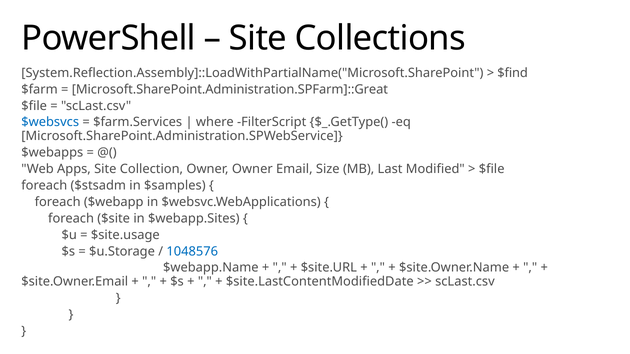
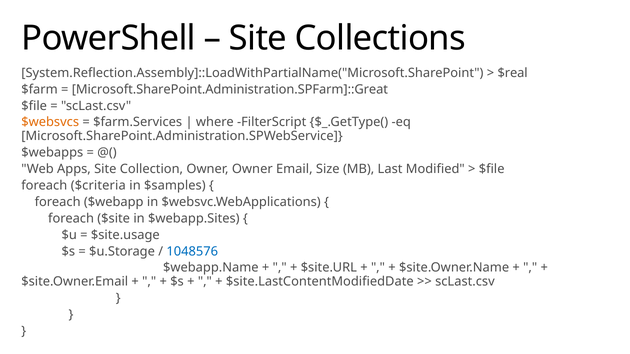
$find: $find -> $real (513, 73)
$websvcs colour: blue -> orange (50, 122)
$stsadm: $stsadm -> $criteria (98, 186)
